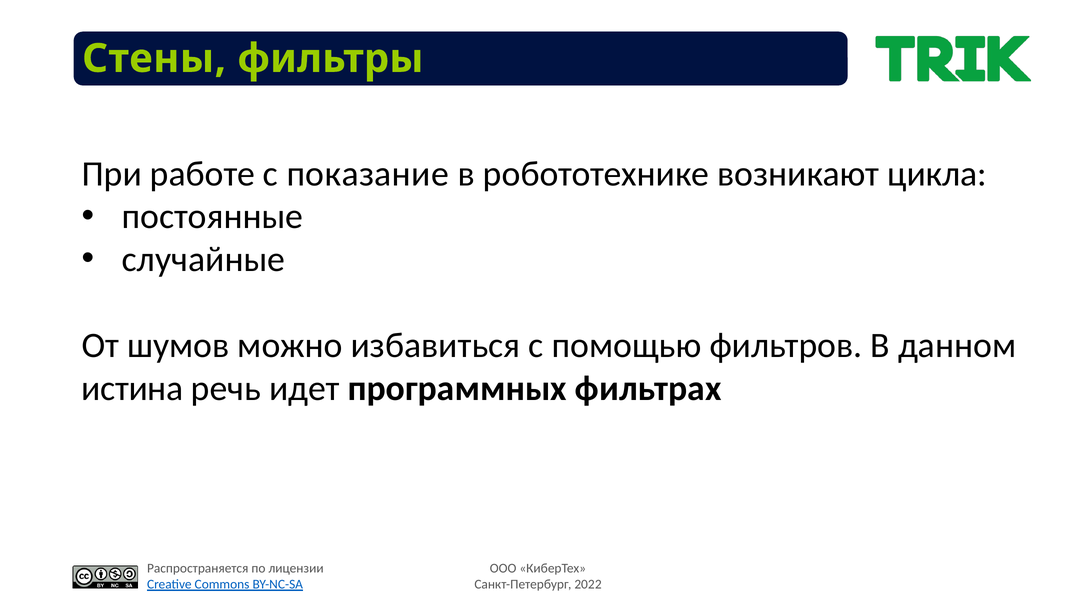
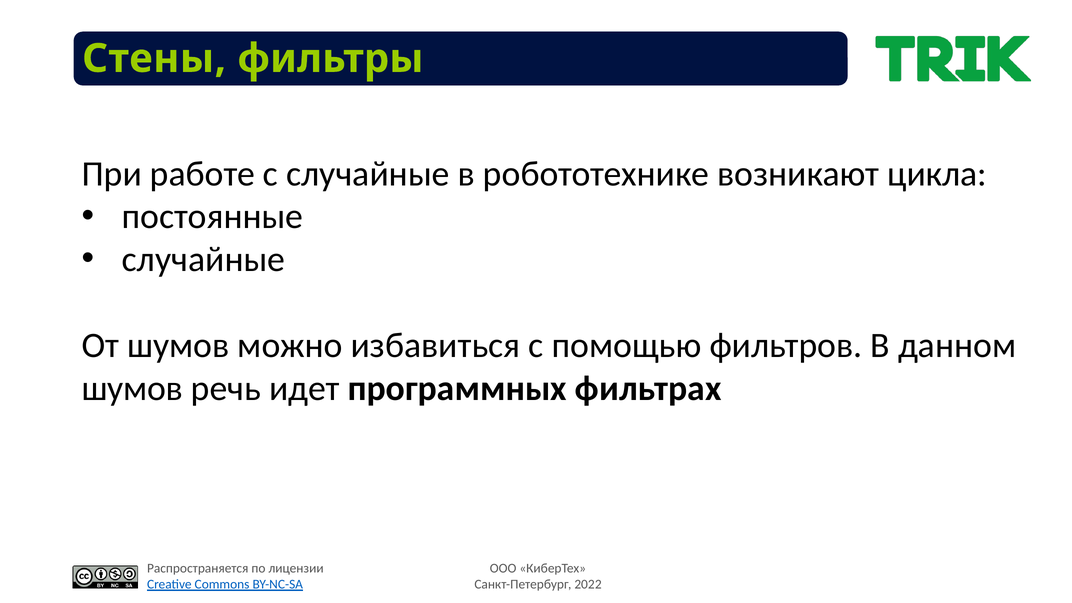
с показание: показание -> случайные (368, 174)
истина: истина -> шумов (132, 388)
